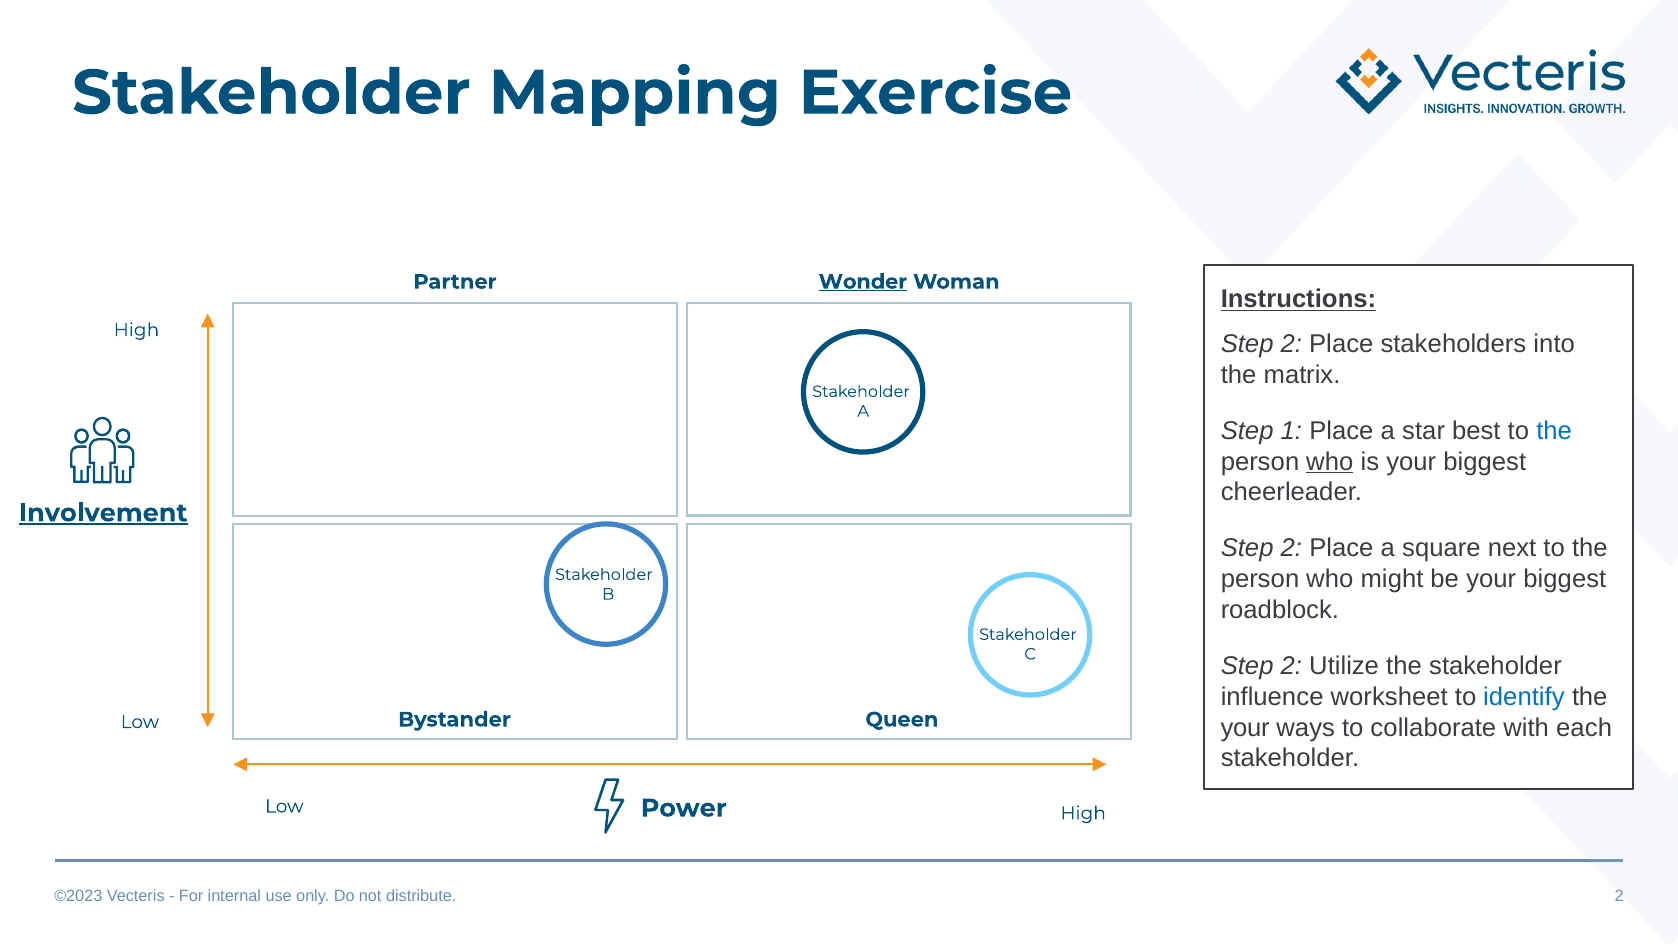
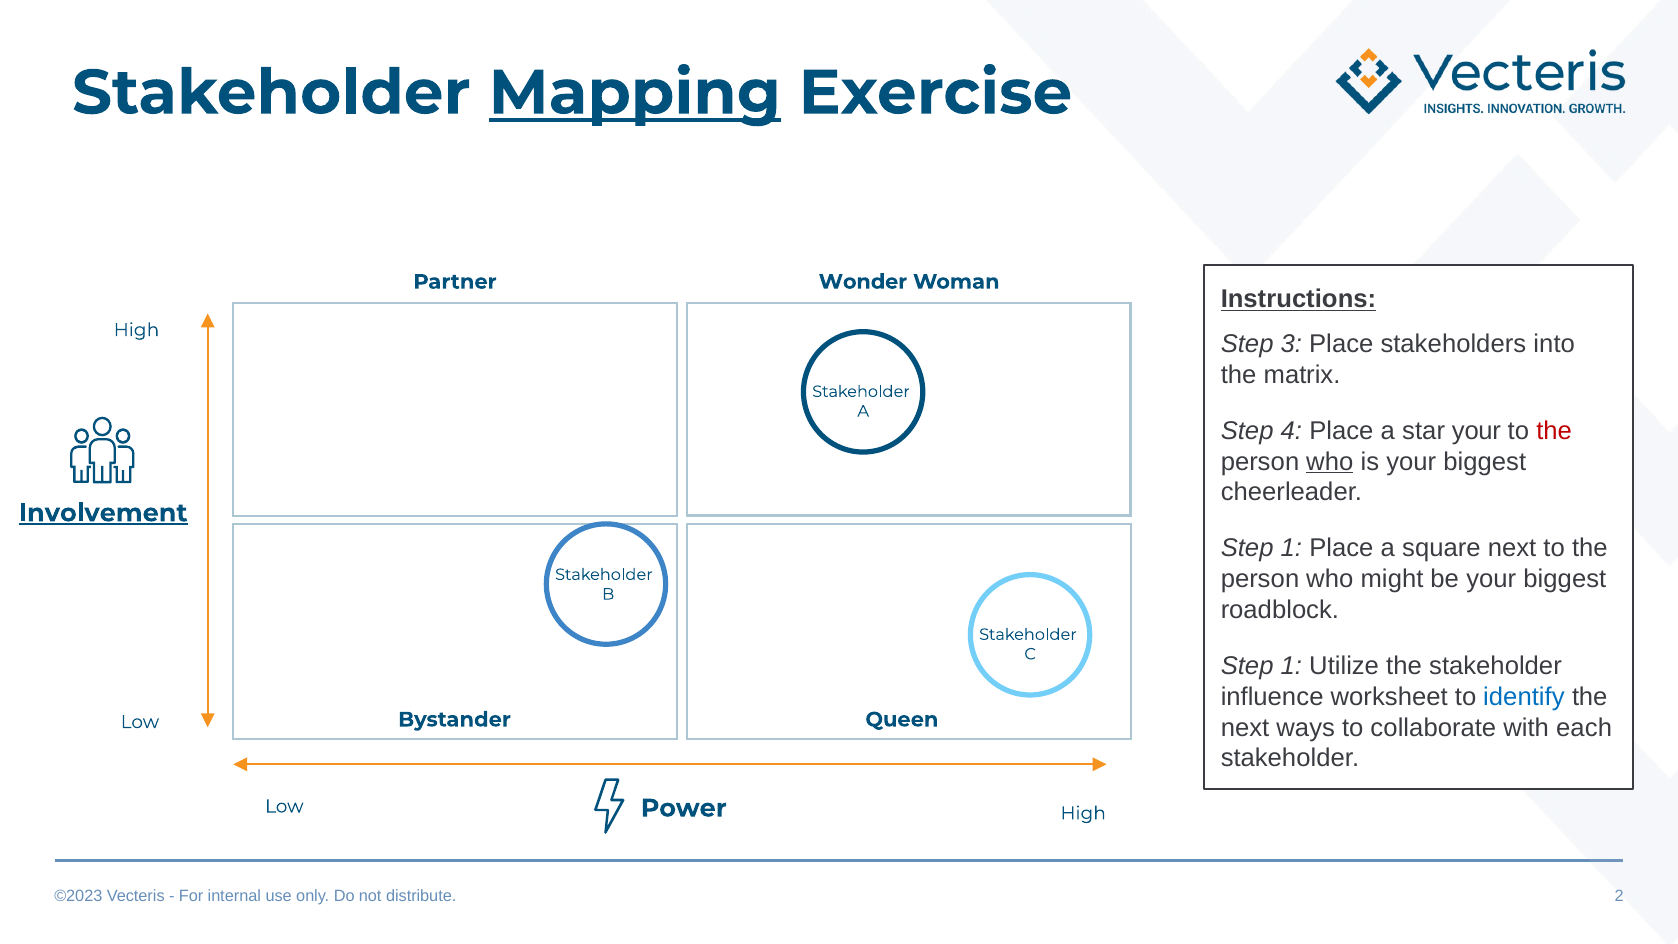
Mapping underline: none -> present (635, 93)
Wonder underline: present -> none (863, 282)
2: 2 -> 3 (1291, 344)
1: 1 -> 4 (1291, 431)
star best: best -> your (1476, 431)
the colour: blue -> red (1554, 431)
2: 2 -> 1 (1291, 548)
2: 2 -> 1 (1291, 666)
your: your -> next (1245, 728)
